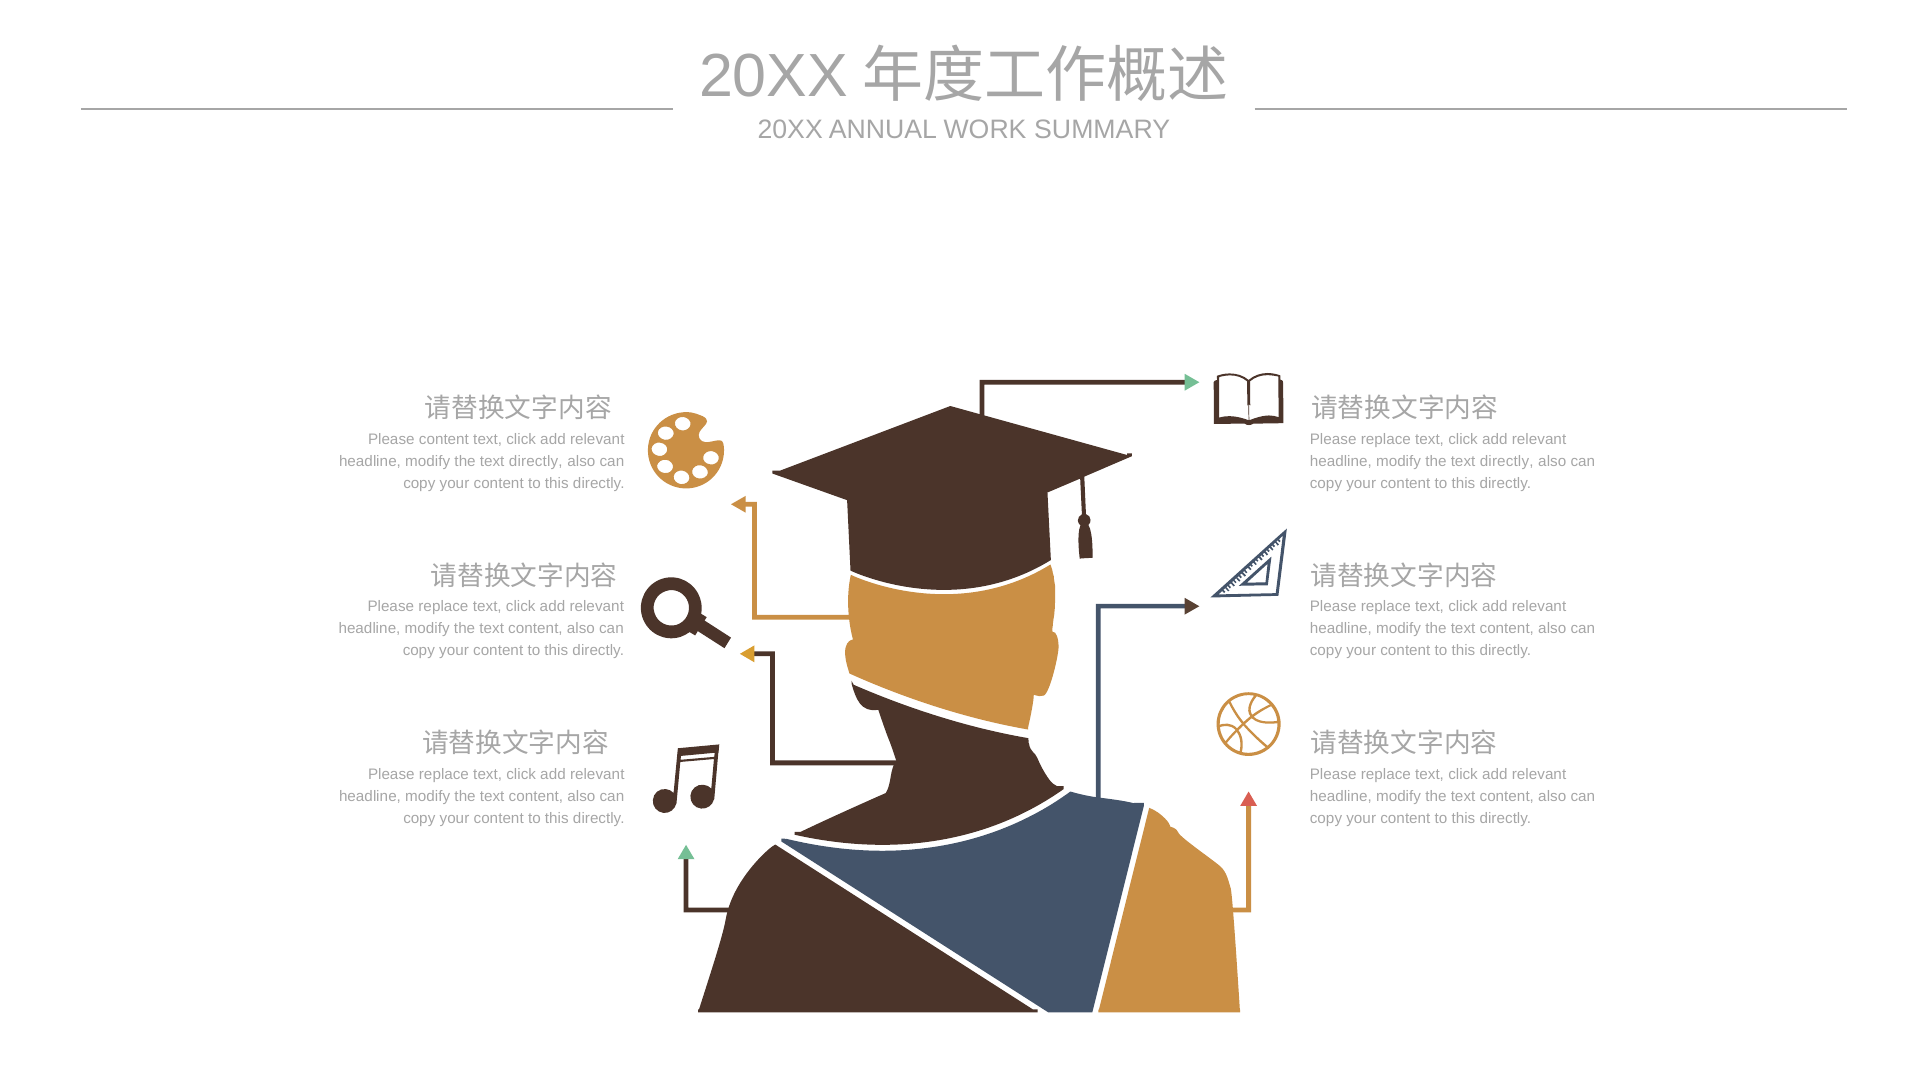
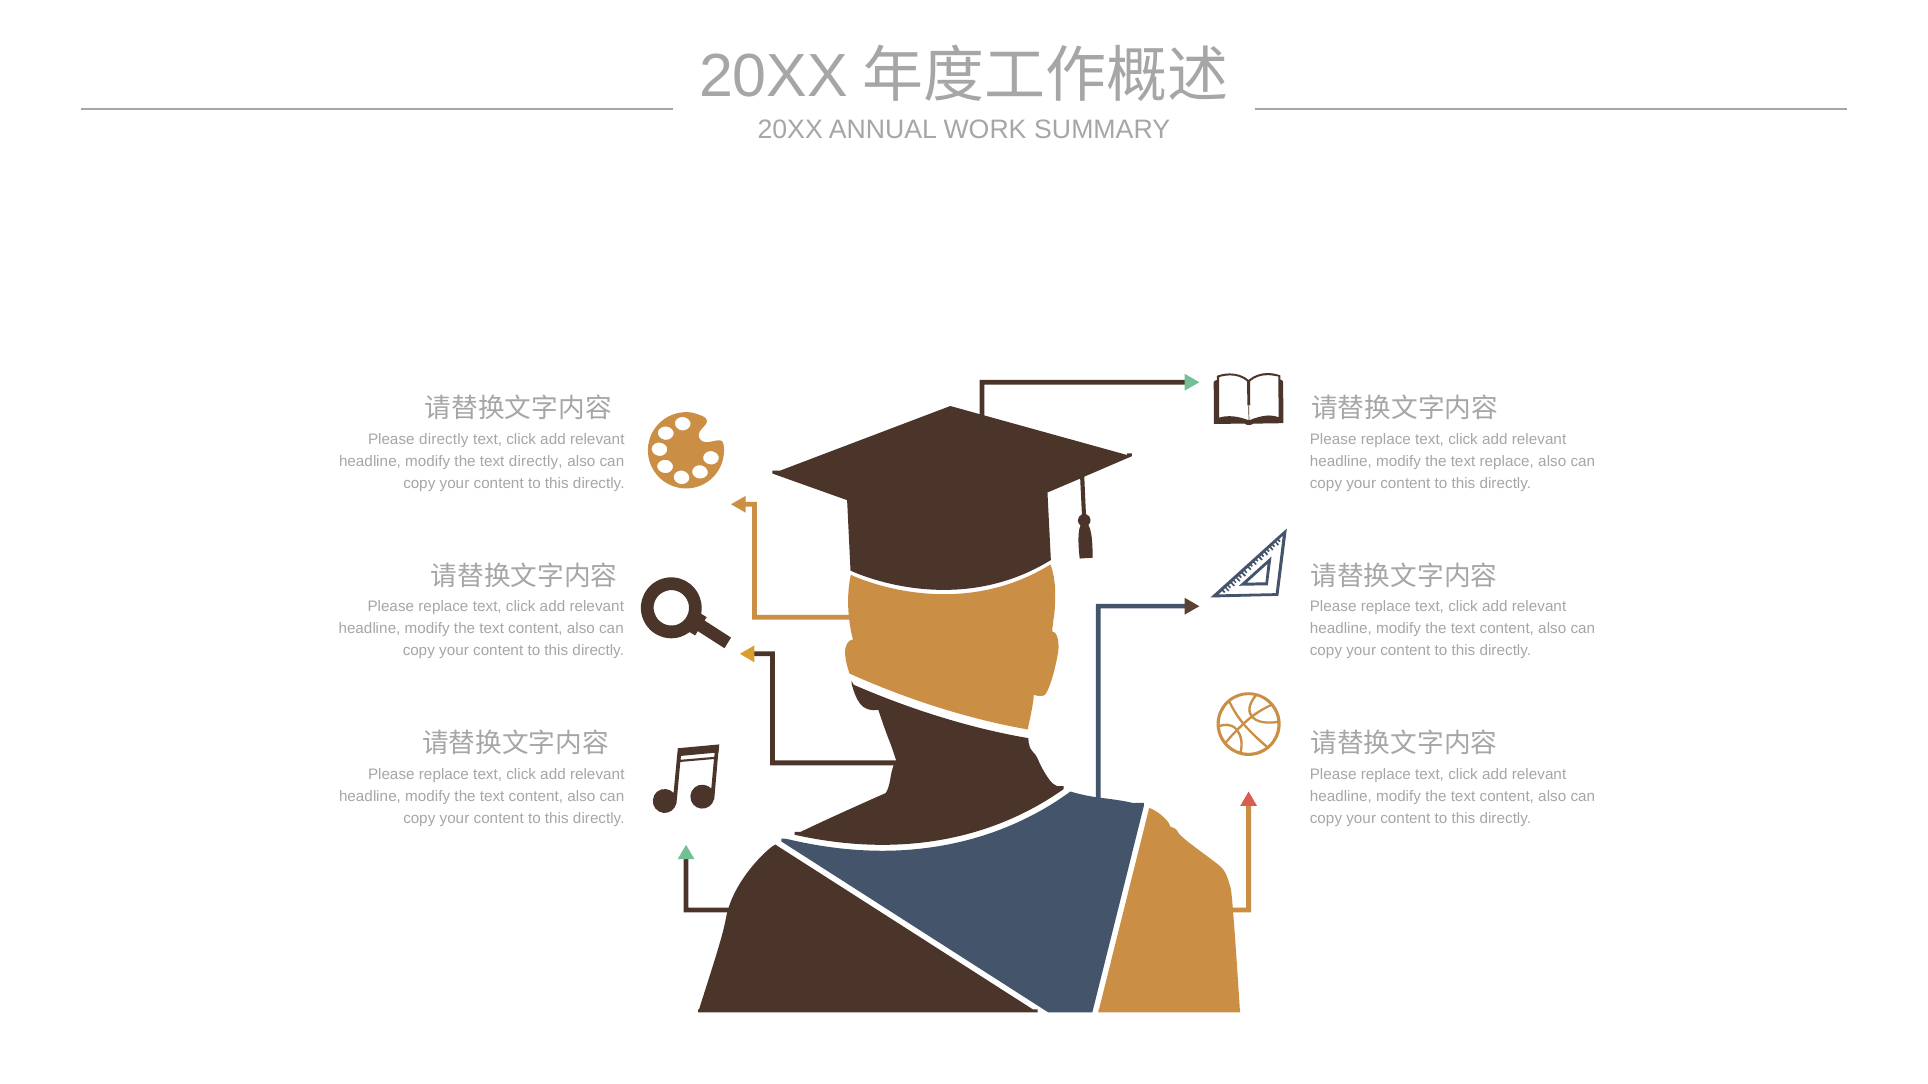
Please content: content -> directly (444, 440)
directly: directly -> replace (1507, 461)
